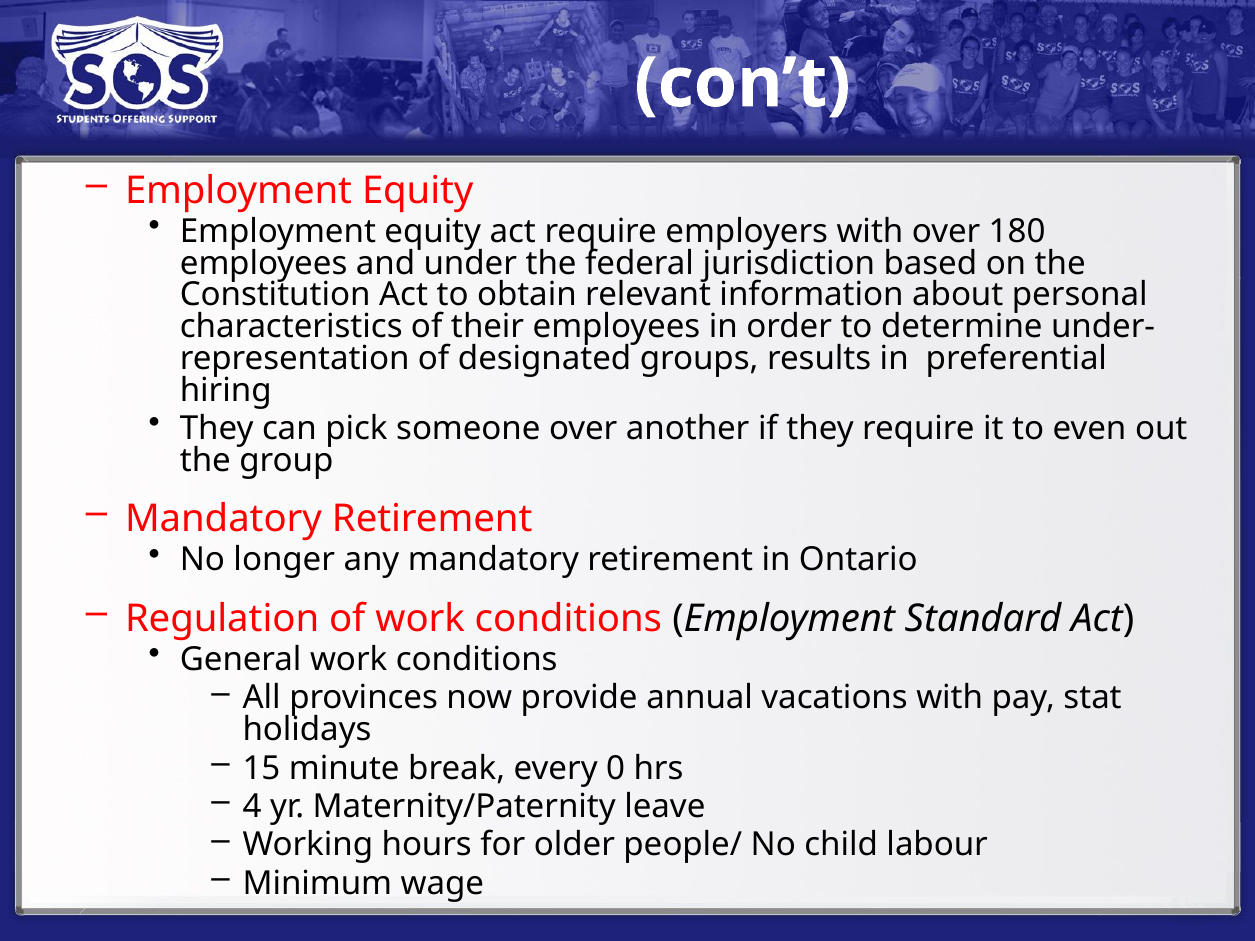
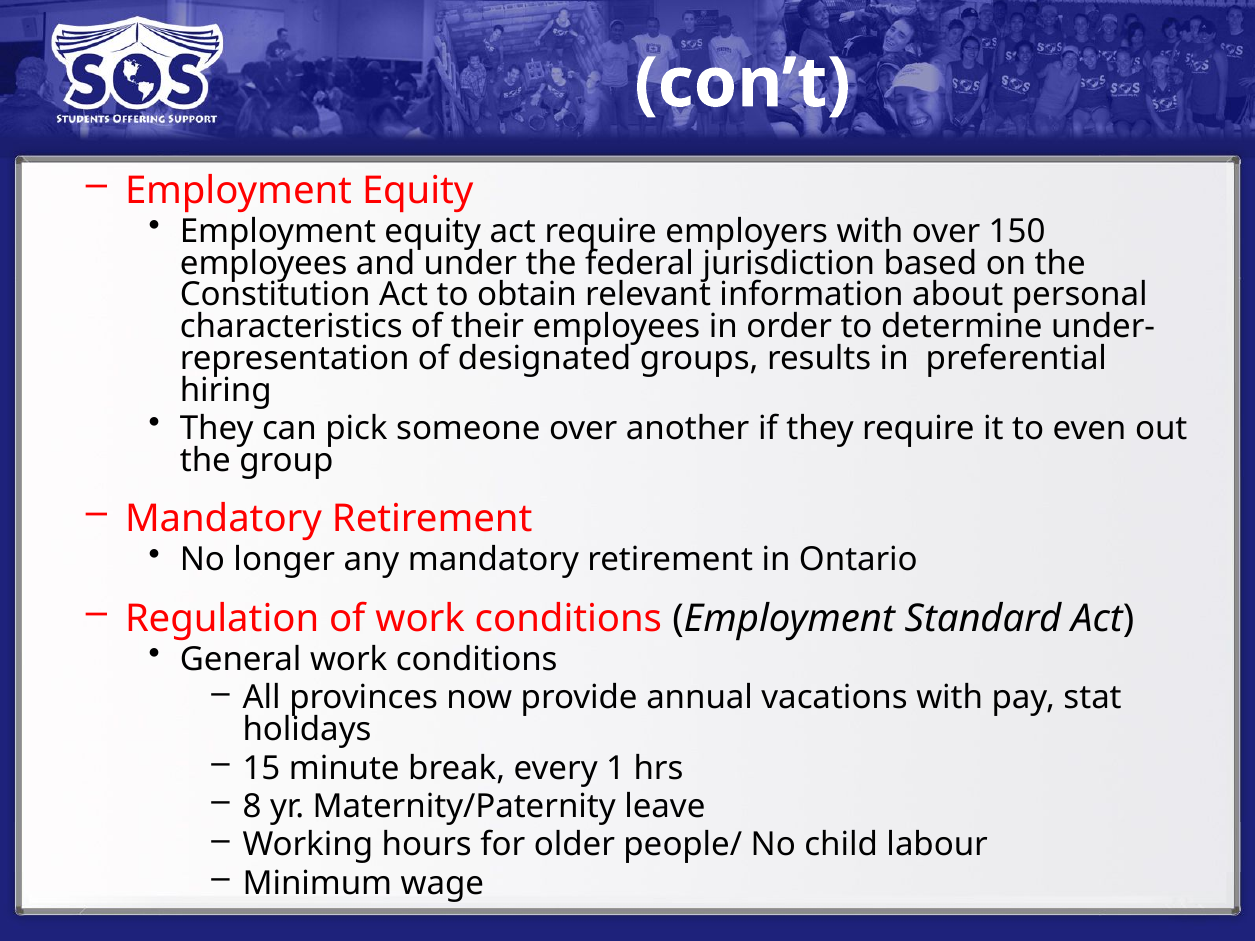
180: 180 -> 150 (1017, 232)
0: 0 -> 1 (616, 768)
4: 4 -> 8 (252, 807)
